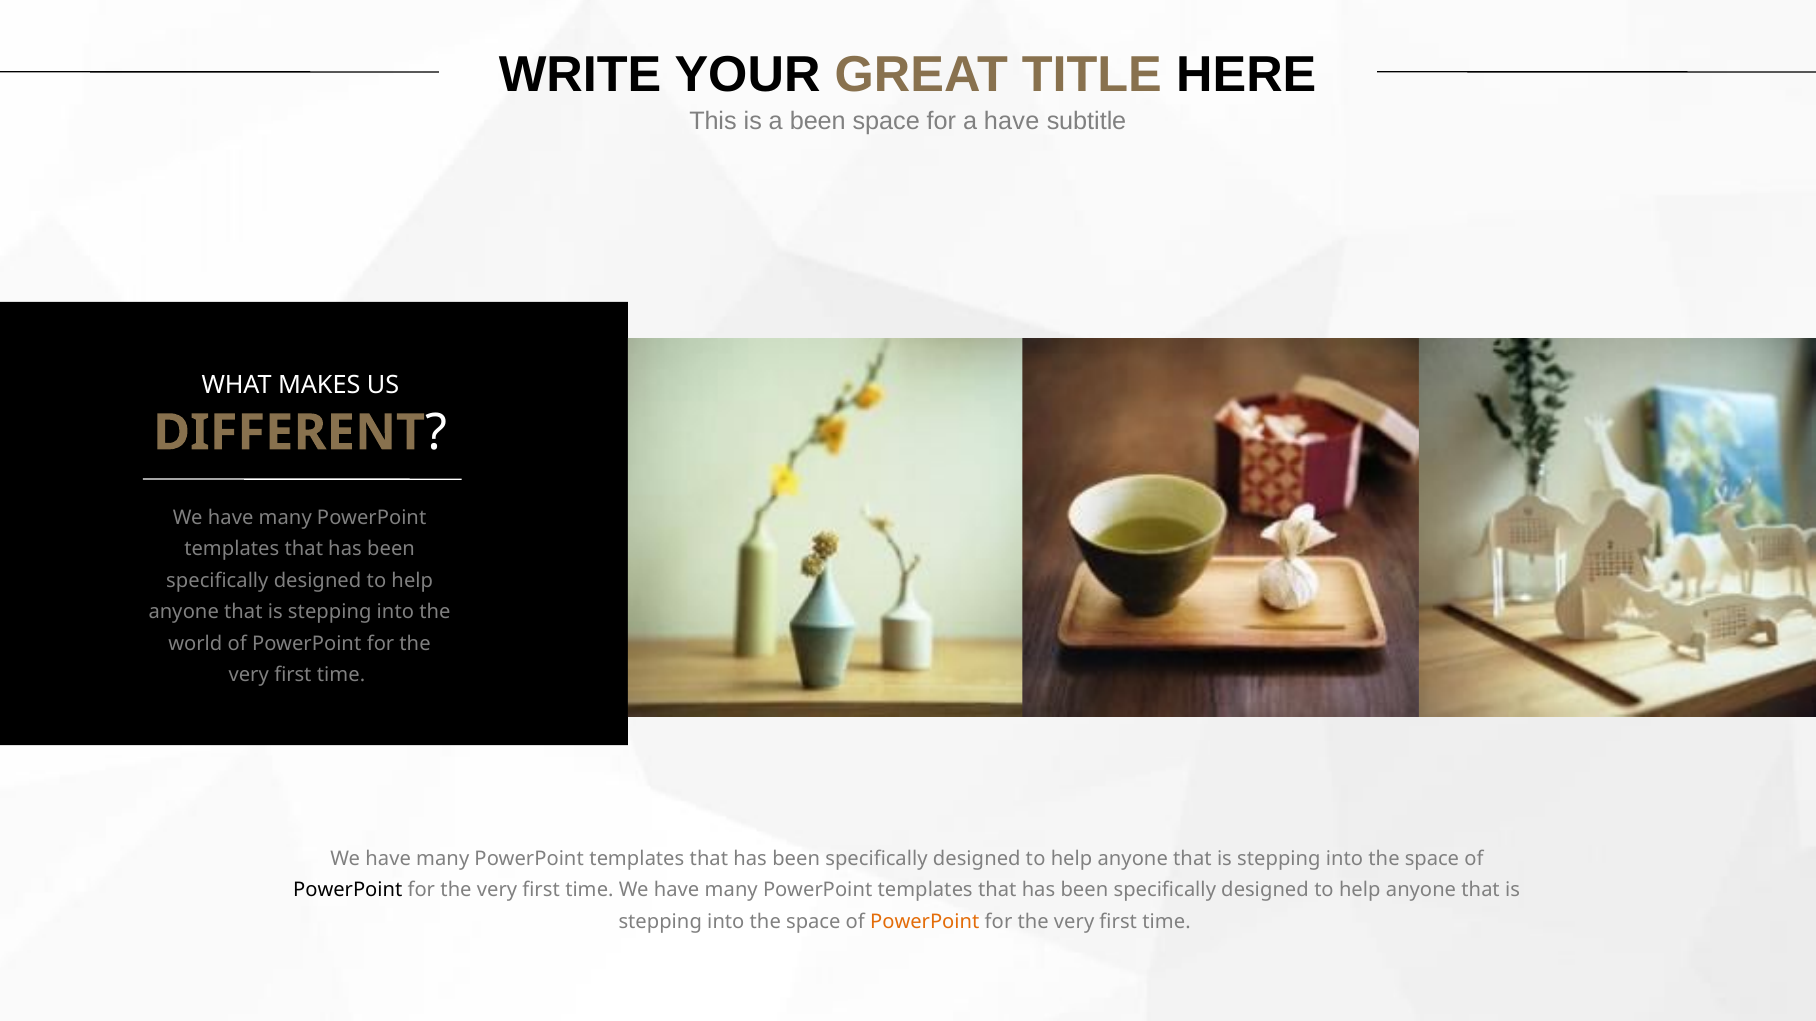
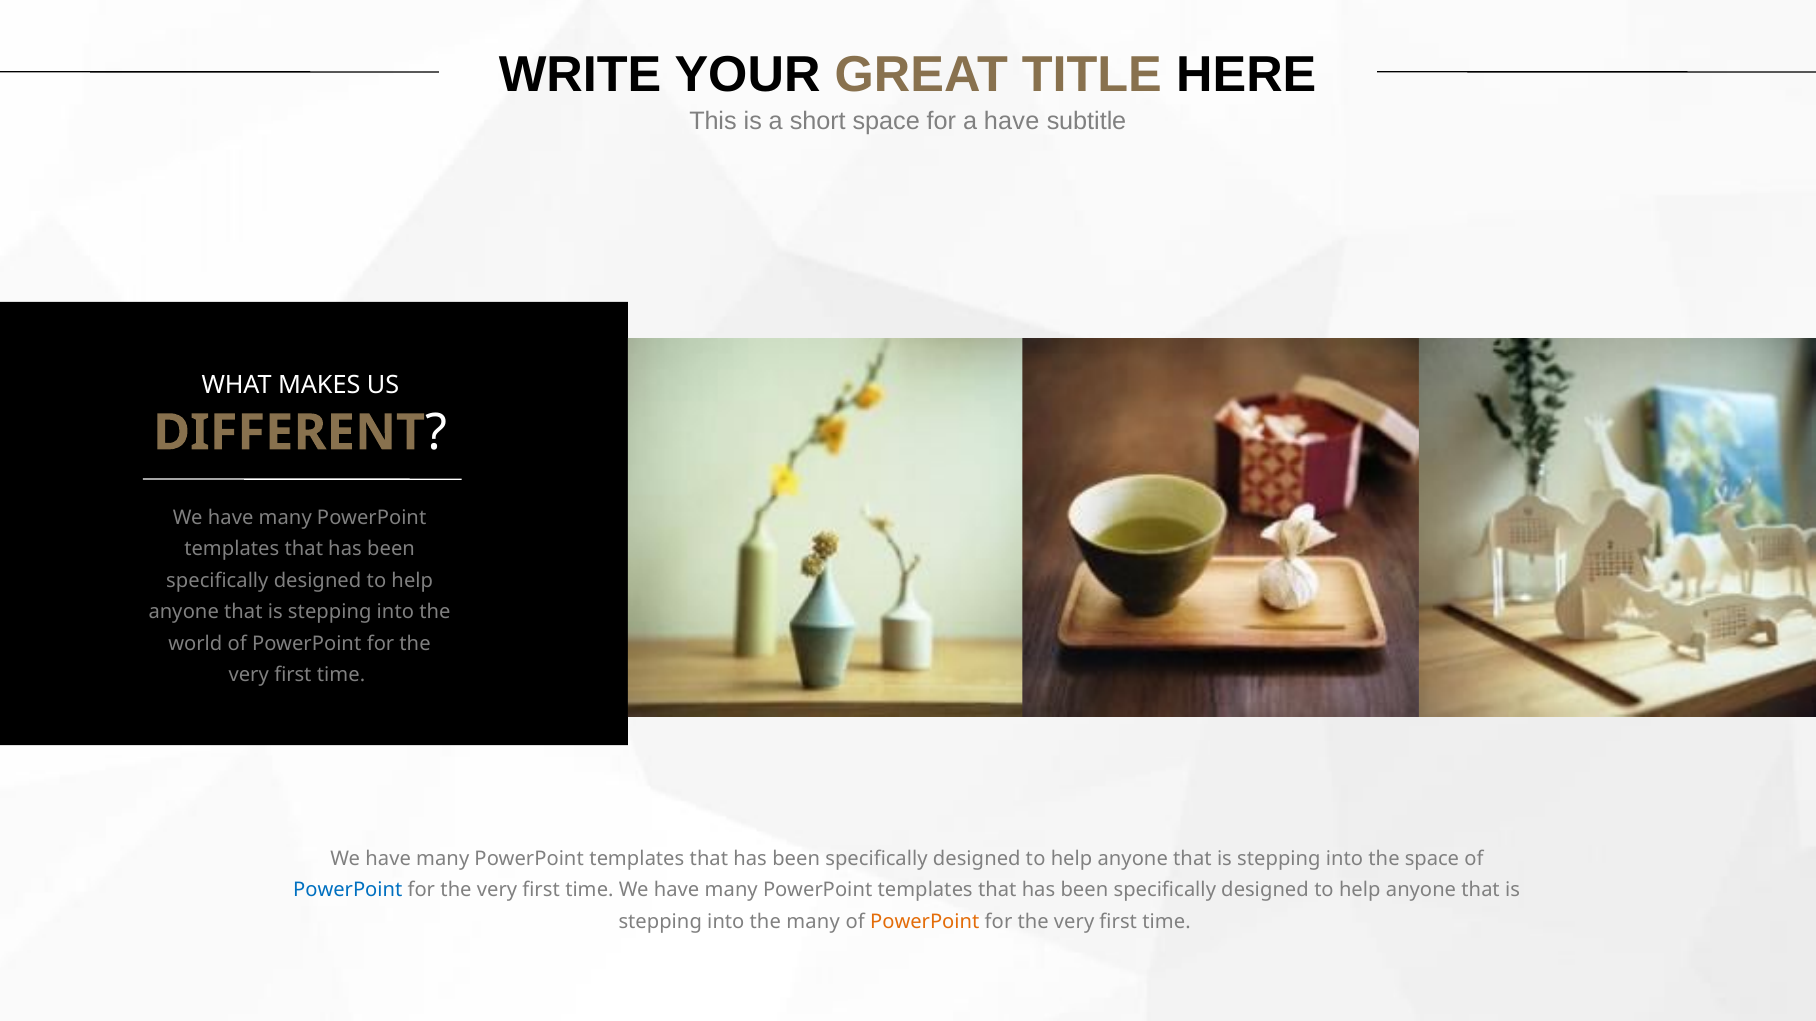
a been: been -> short (818, 121)
PowerPoint colour: black -> blue (348, 890)
space: space -> many (813, 922)
